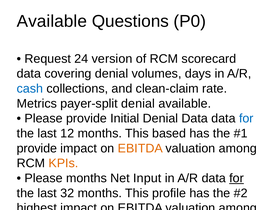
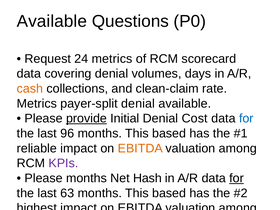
24 version: version -> metrics (112, 59)
cash colour: blue -> orange (30, 89)
provide underline: none -> present (86, 118)
Denial Data: Data -> Cost (195, 118)
12: 12 -> 96 (67, 133)
provide: provide -> reliable (37, 148)
KPIs colour: orange -> purple (63, 163)
Input: Input -> Hash (147, 178)
32: 32 -> 63 (67, 193)
profile: profile -> based (169, 193)
